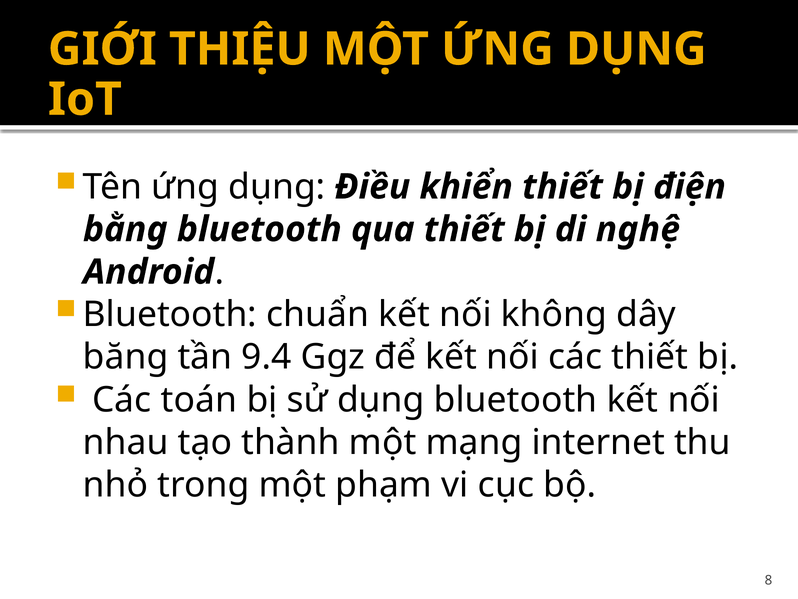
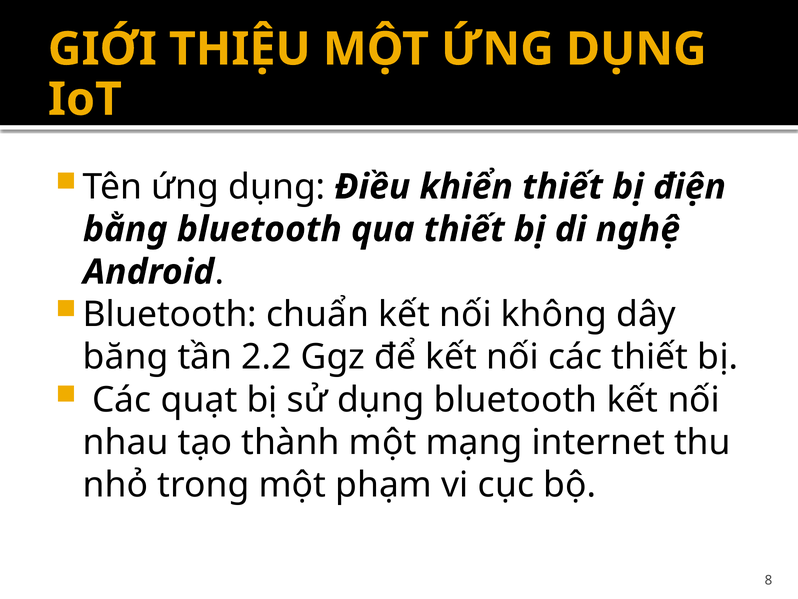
9.4: 9.4 -> 2.2 (267, 357)
toán: toán -> quạt (199, 400)
